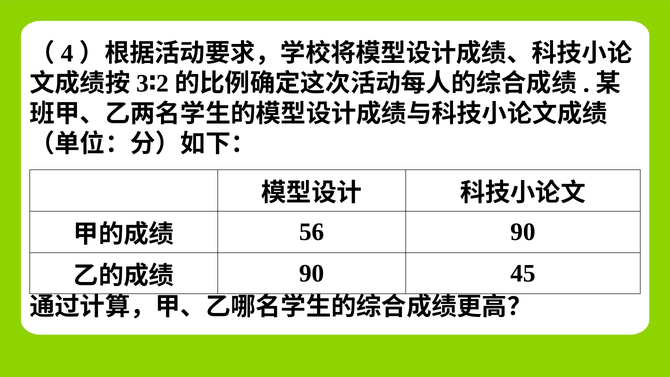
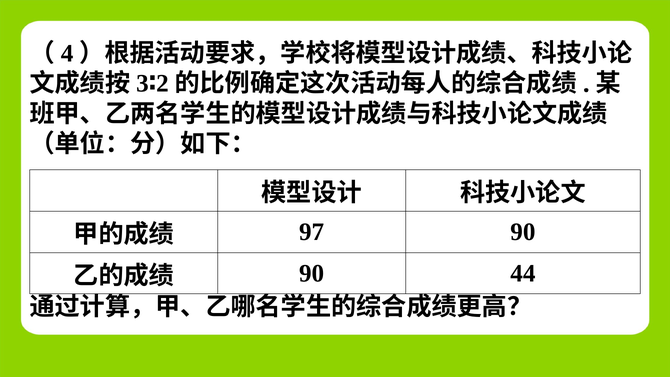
56: 56 -> 97 (312, 232)
45: 45 -> 44 (523, 273)
